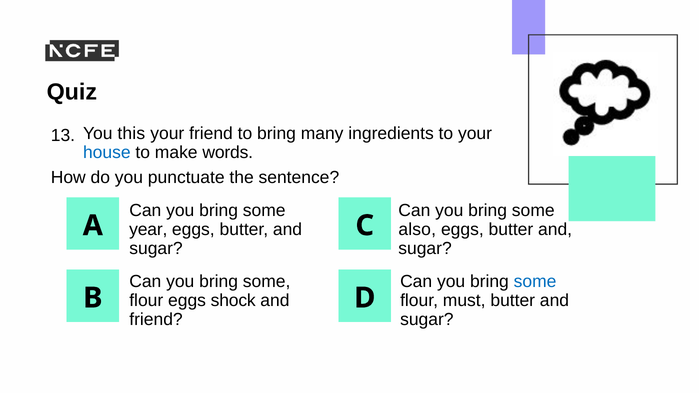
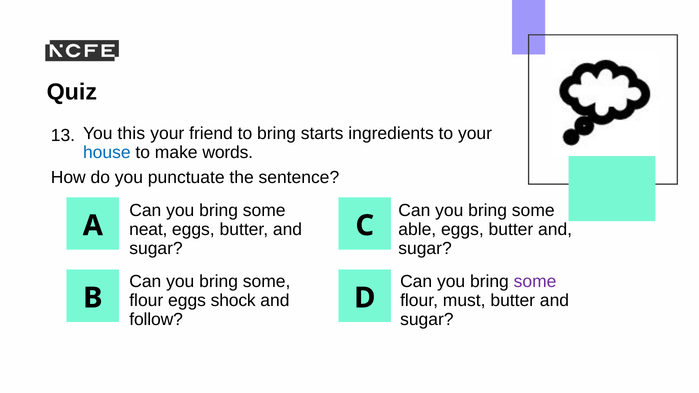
many: many -> starts (322, 134)
year: year -> neat (148, 230)
also: also -> able (417, 230)
some colour: blue -> purple (535, 282)
friend: friend -> follow (156, 319)
